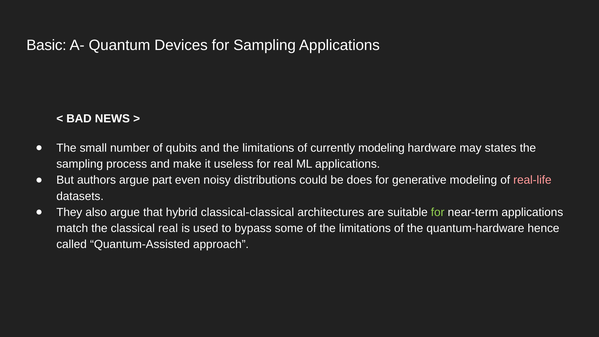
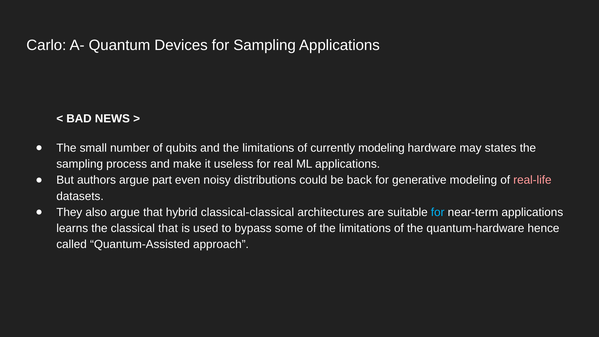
Basic: Basic -> Carlo (46, 45)
does: does -> back (359, 180)
for colour: light green -> light blue (438, 212)
match: match -> learns (72, 228)
classical real: real -> that (168, 228)
